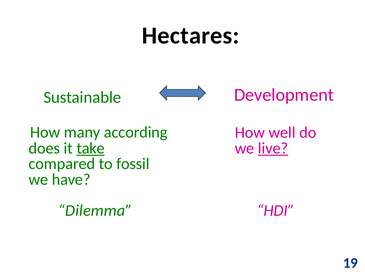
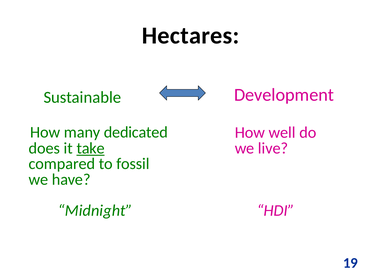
according: according -> dedicated (136, 132)
live underline: present -> none (273, 148)
Dilemma: Dilemma -> Midnight (95, 210)
